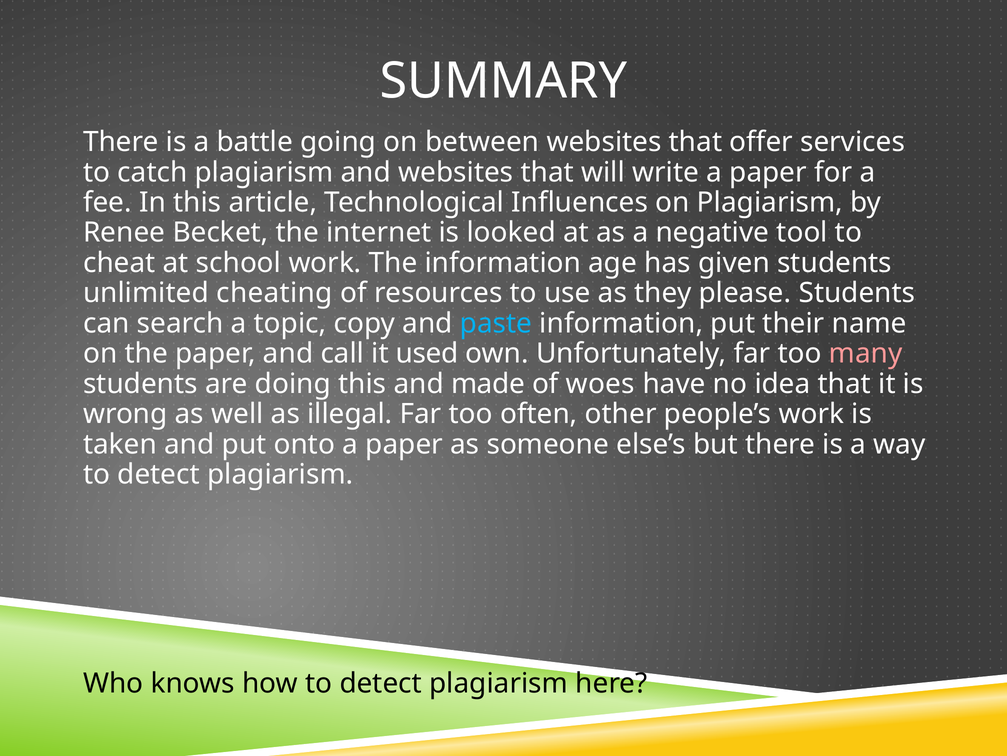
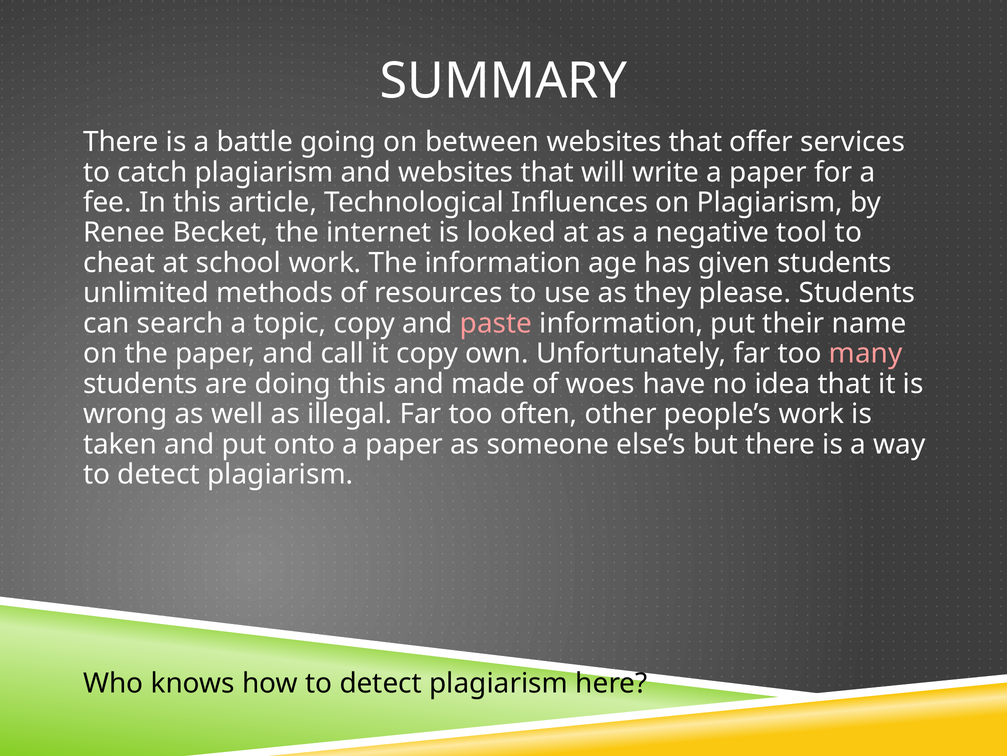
cheating: cheating -> methods (275, 293)
paste colour: light blue -> pink (496, 323)
it used: used -> copy (427, 353)
